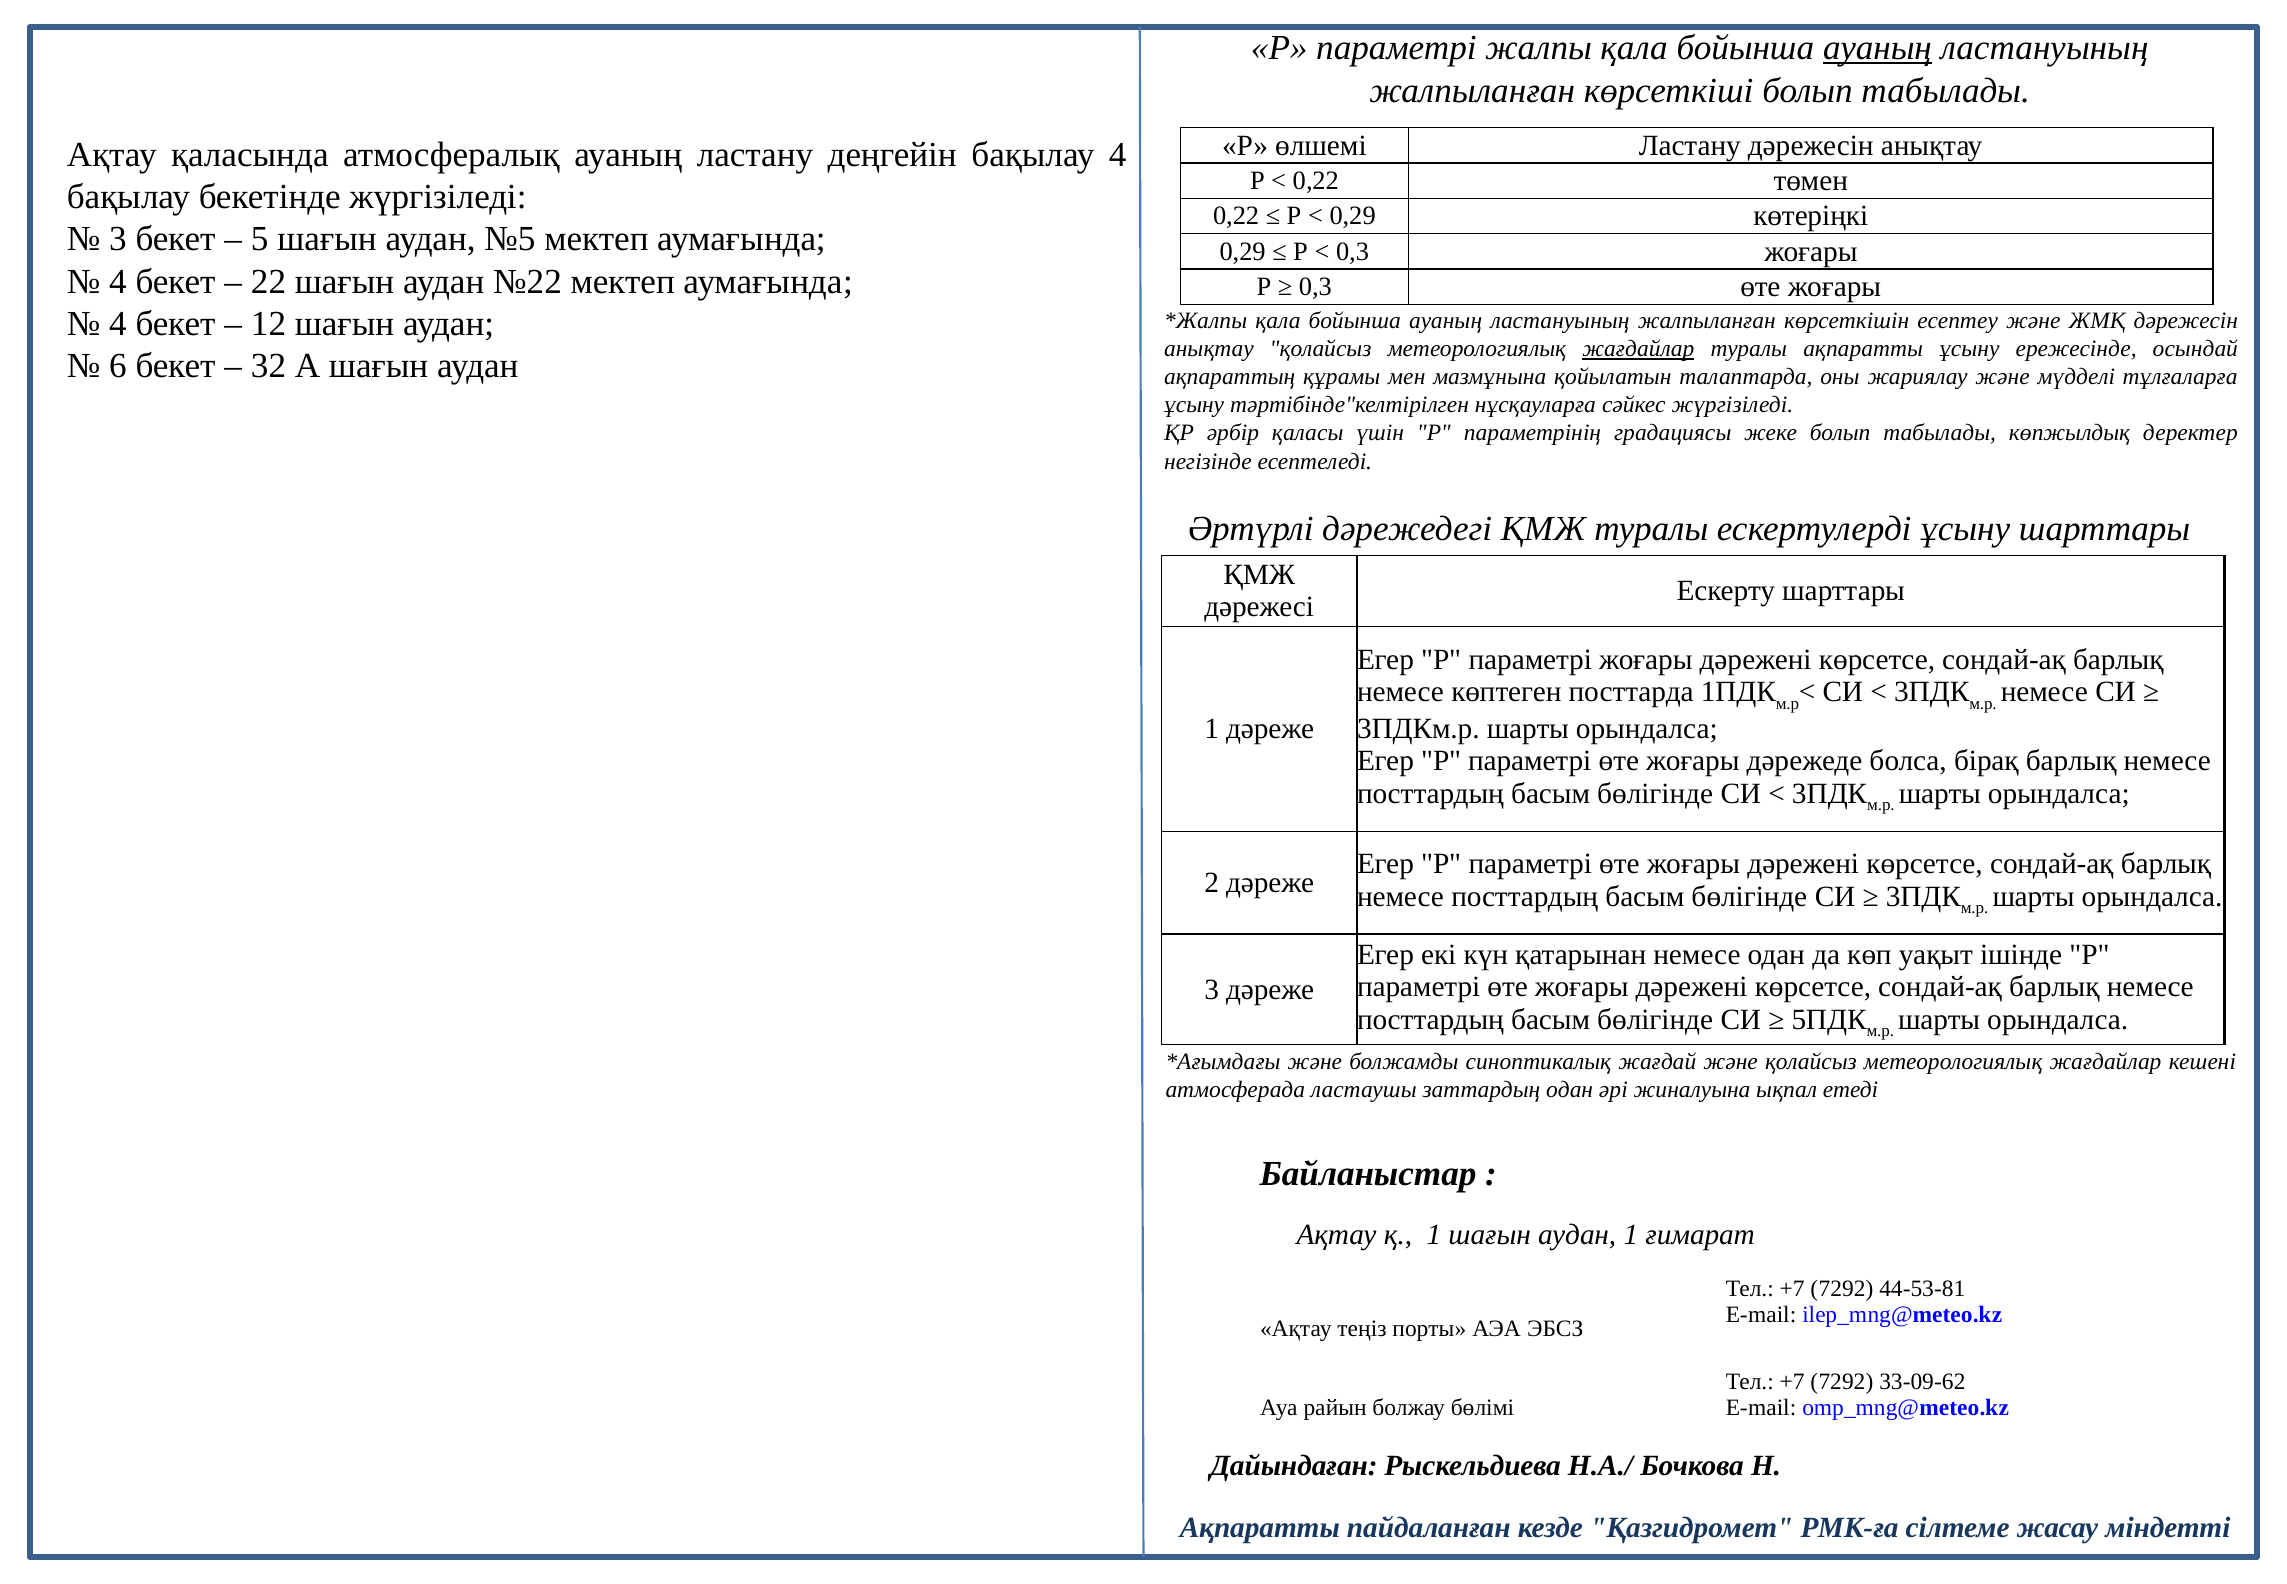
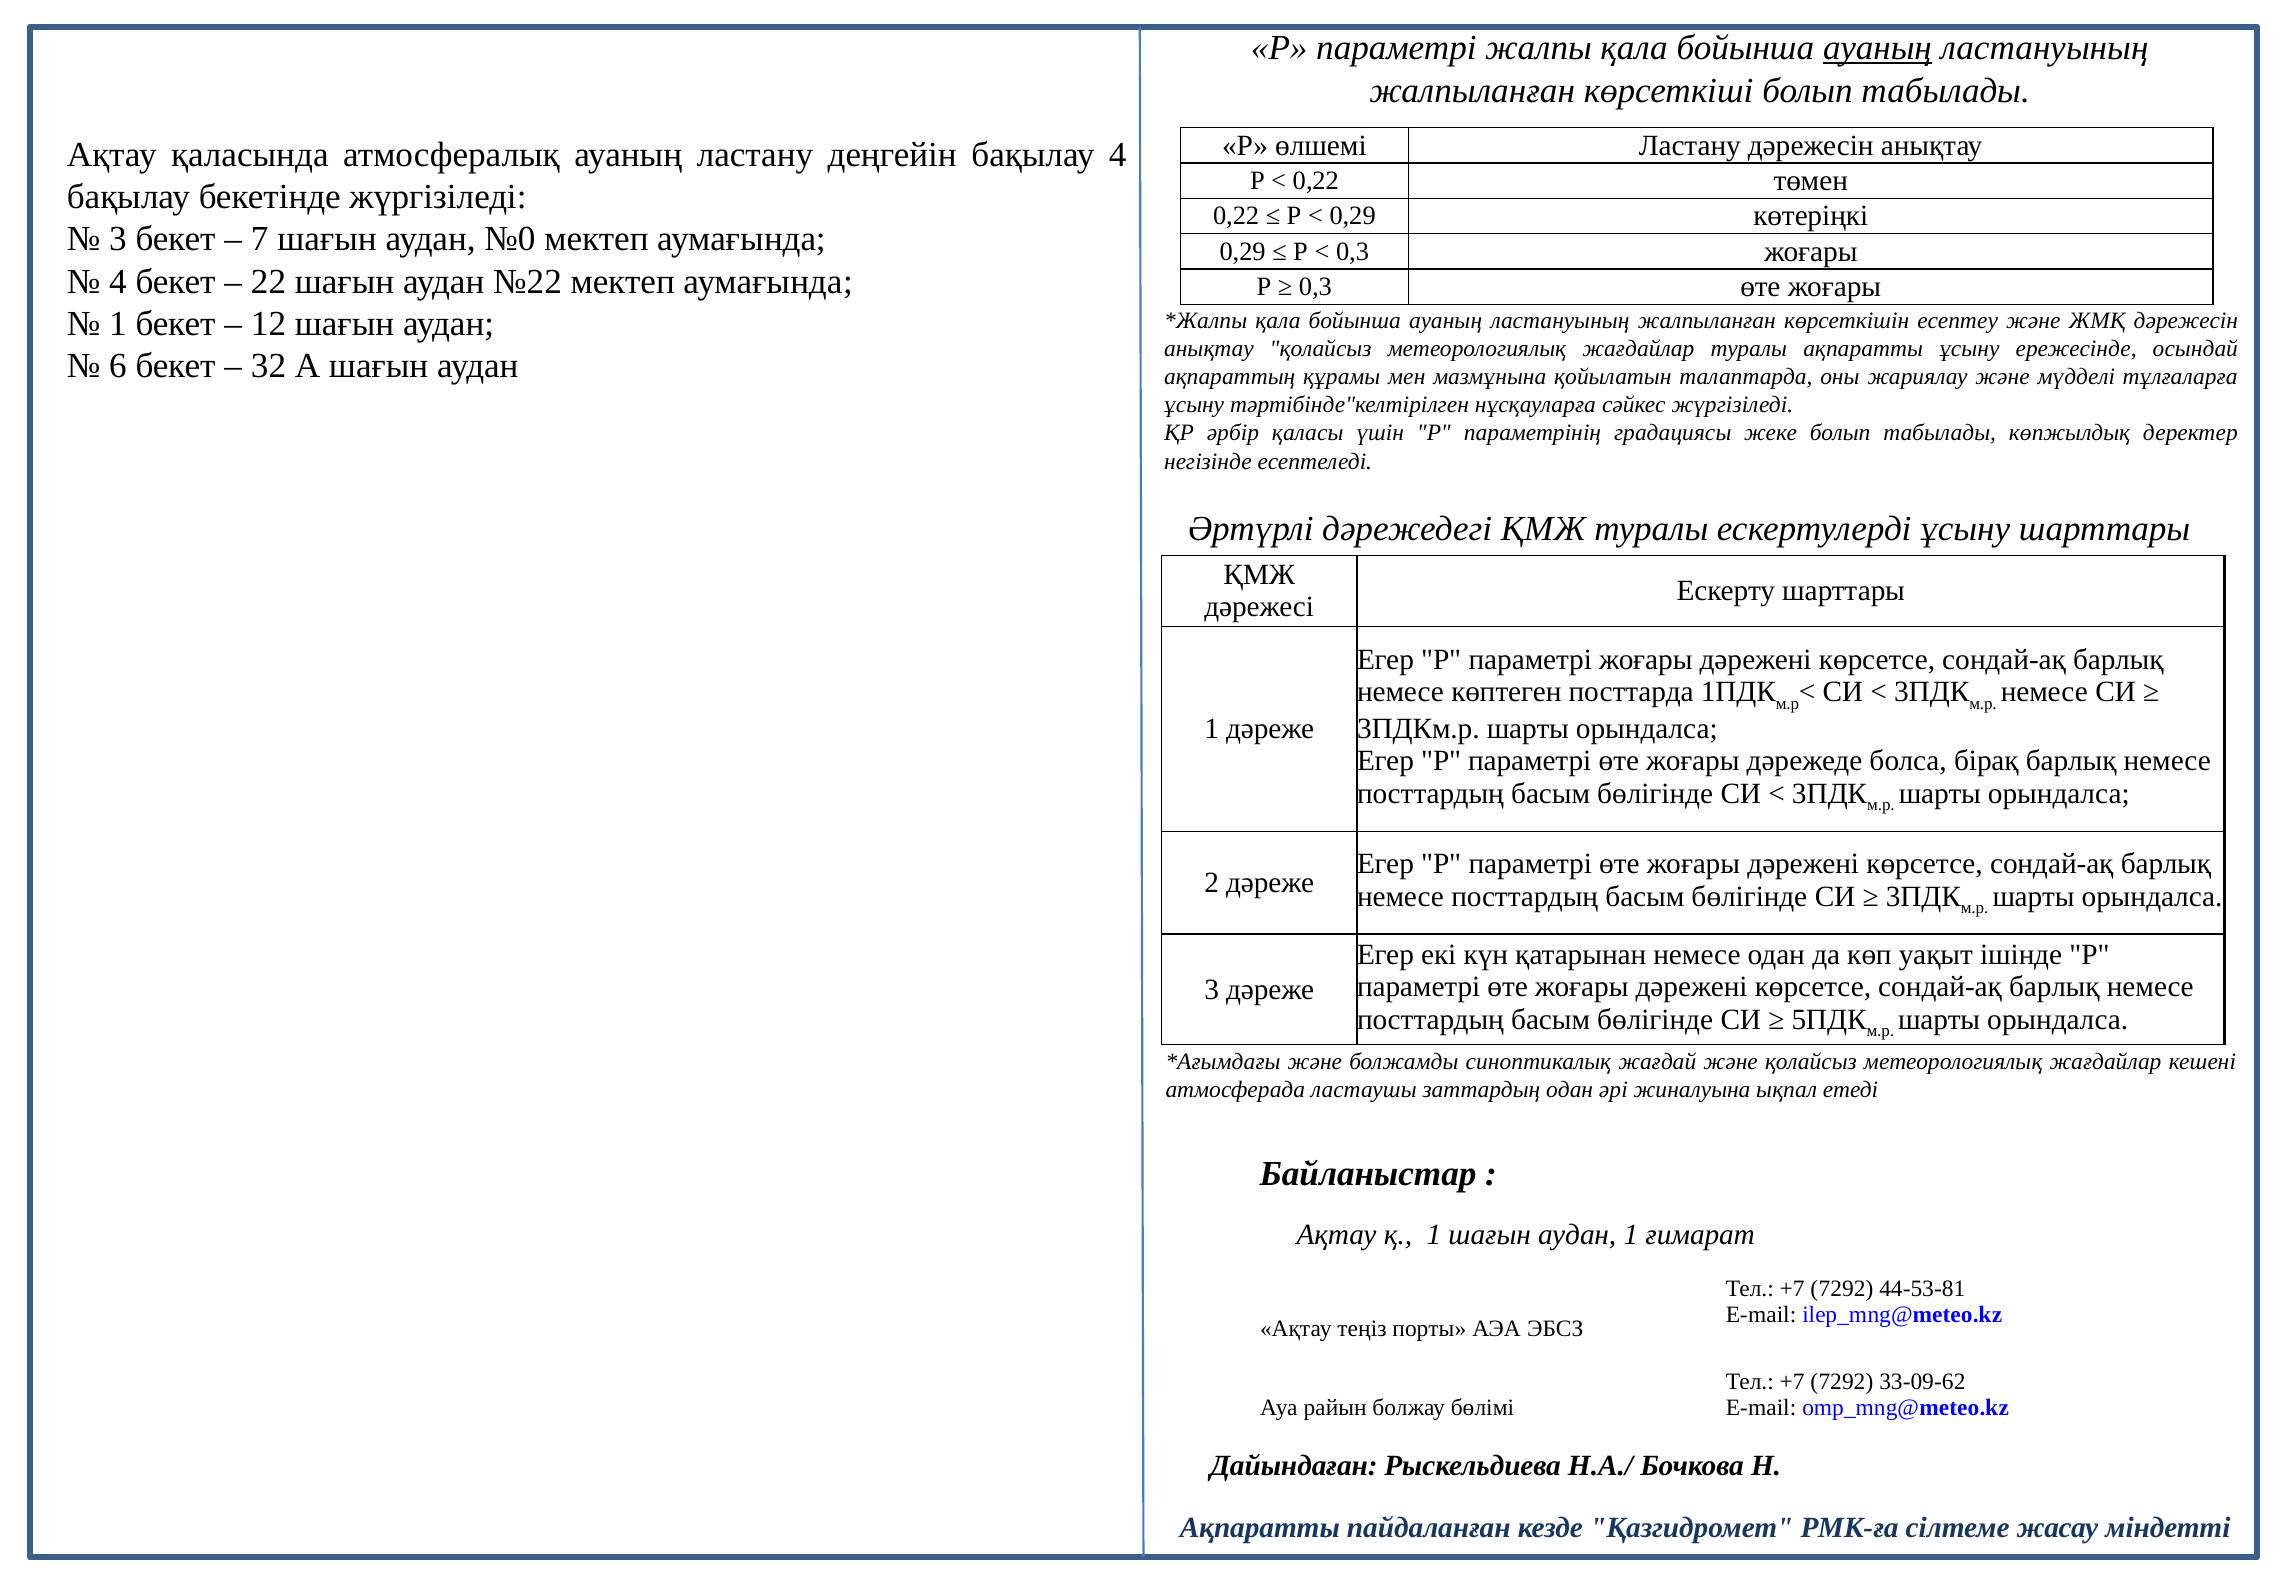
5: 5 -> 7 (260, 239)
№5: №5 -> №0 (510, 239)
4: 4 -> 1 (118, 324)
жағдайлар underline: present -> none (1638, 349)
